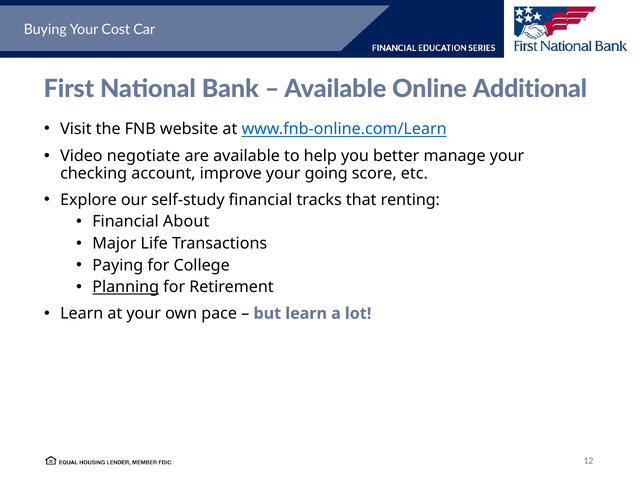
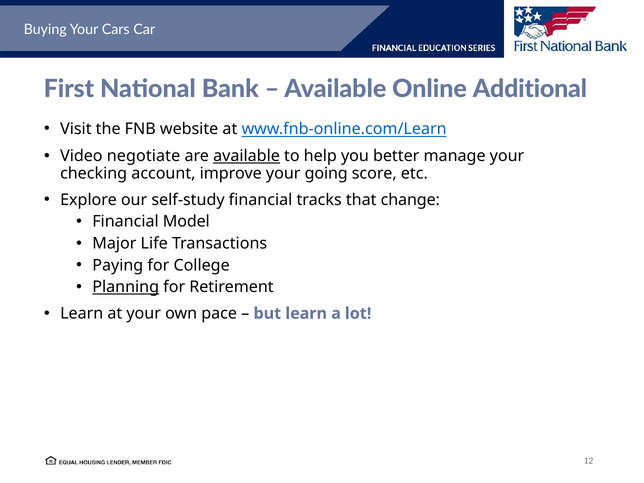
Cost: Cost -> Cars (116, 30)
available underline: none -> present (247, 156)
renting: renting -> change (410, 200)
About: About -> Model (186, 222)
